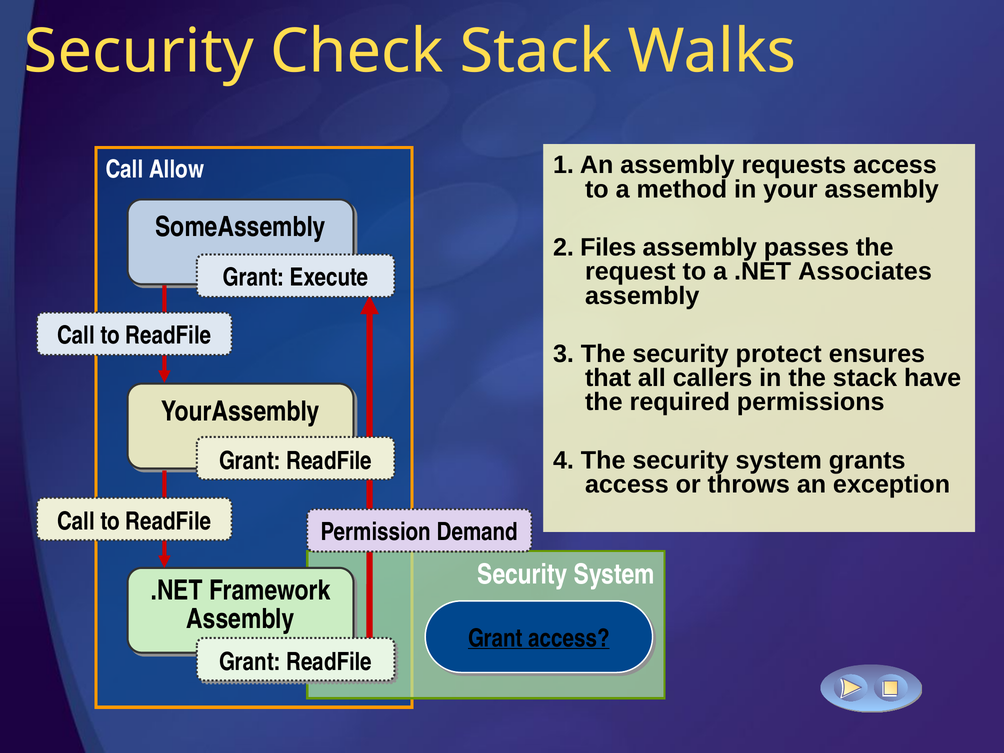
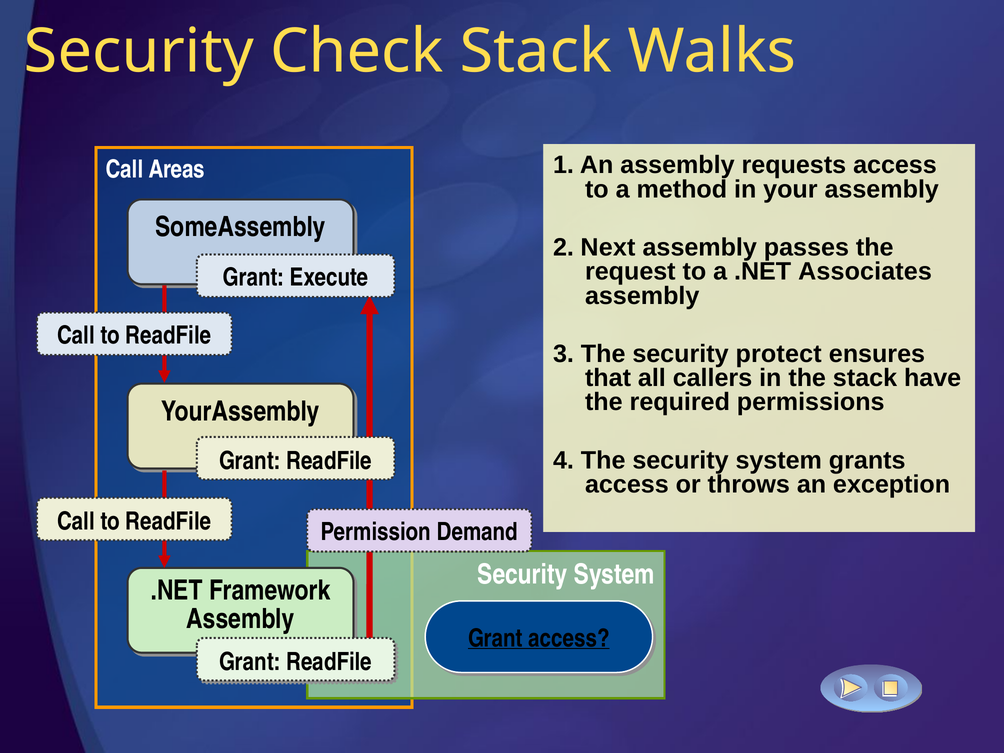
Allow: Allow -> Areas (177, 169)
Files: Files -> Next (608, 247)
